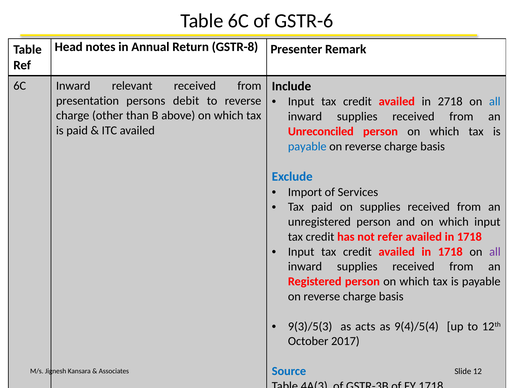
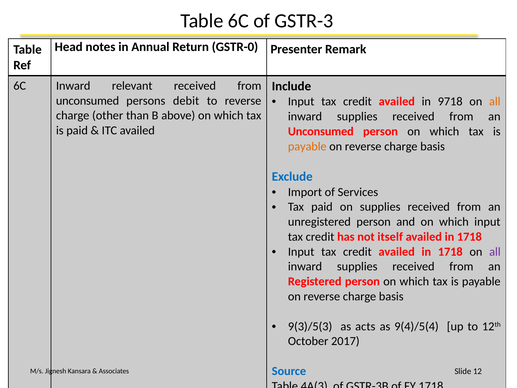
GSTR-6: GSTR-6 -> GSTR-3 (304, 21)
GSTR-8: GSTR-8 -> GSTR-0 (235, 47)
presentation: presentation -> unconsumed (88, 101)
2718: 2718 -> 9718 (450, 101)
all colour: blue -> orange (495, 101)
Unreconciled: Unreconciled -> Unconsumed (321, 131)
payable colour: blue -> orange (307, 146)
refer: refer -> itself (390, 237)
